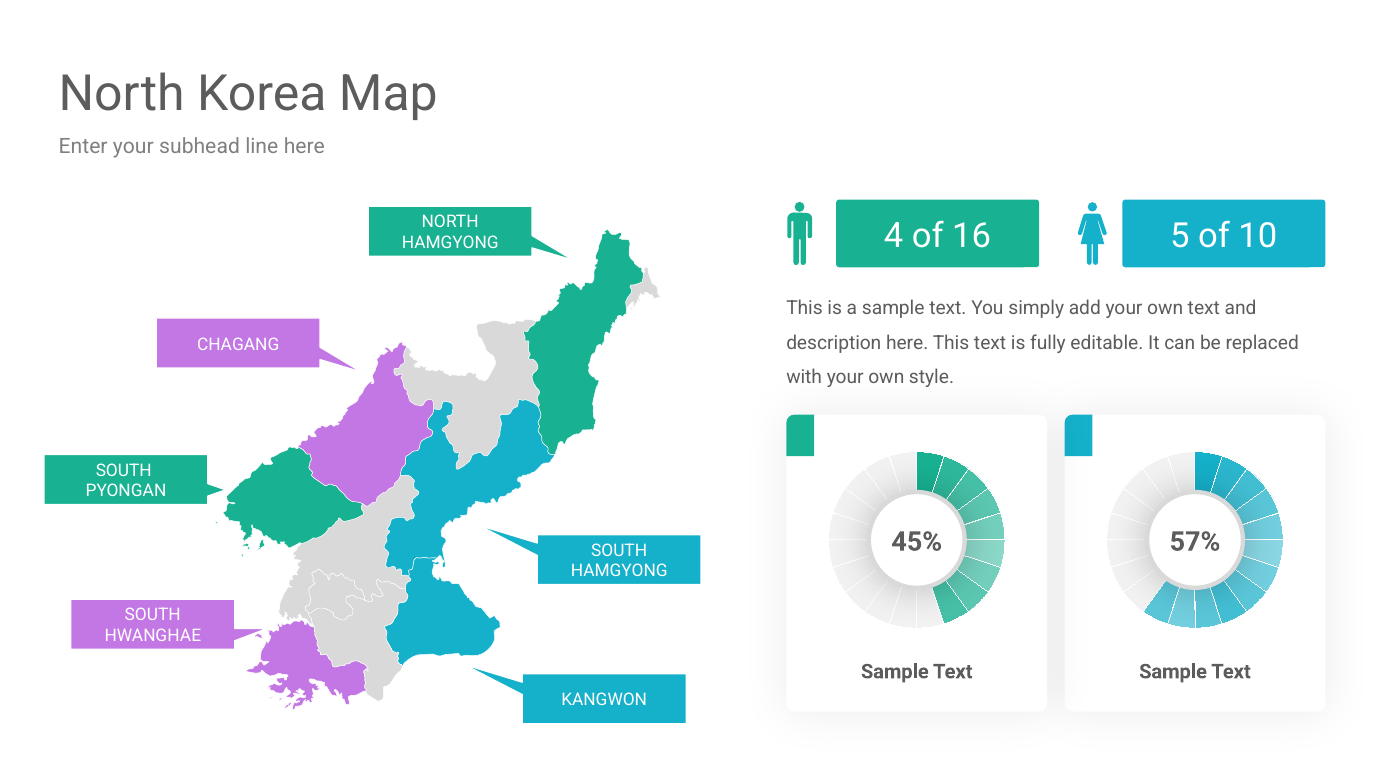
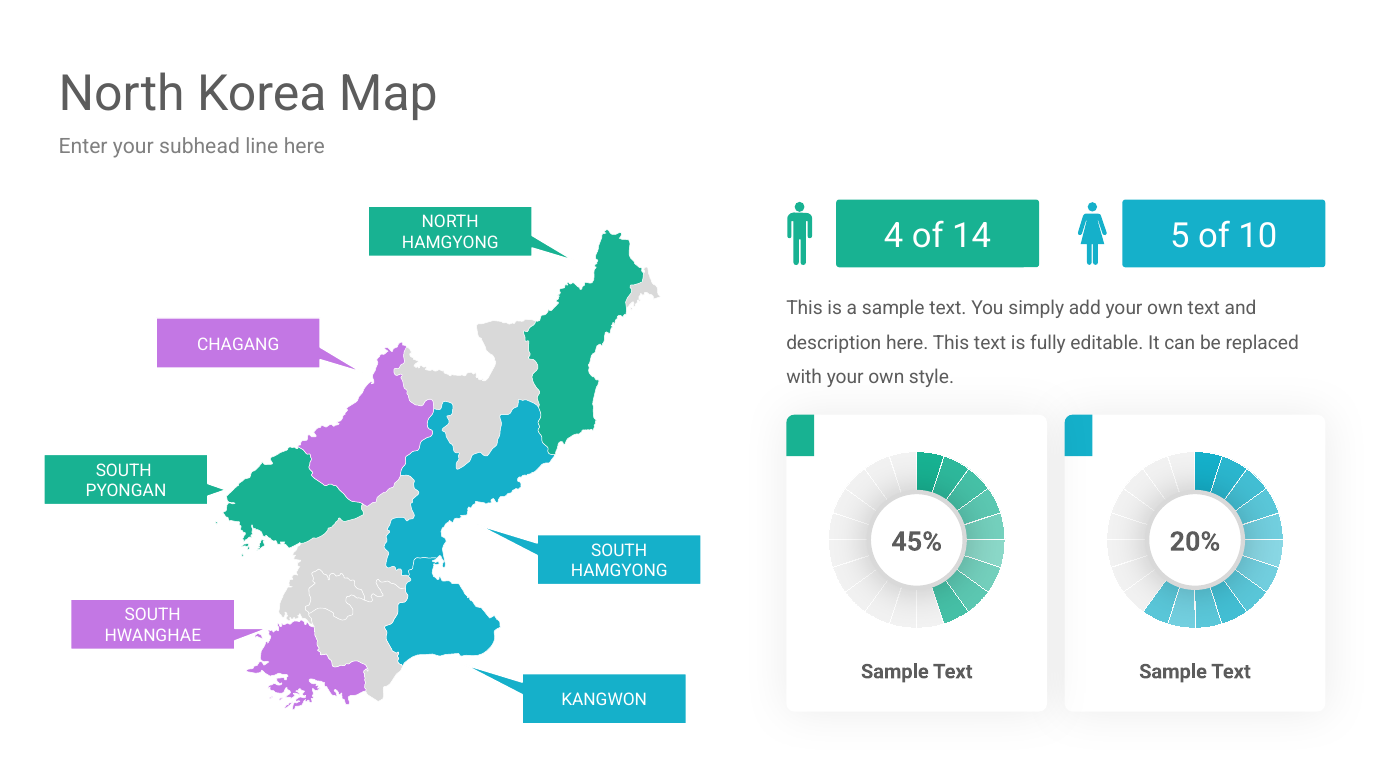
16: 16 -> 14 (972, 236)
57%: 57% -> 20% (1195, 542)
